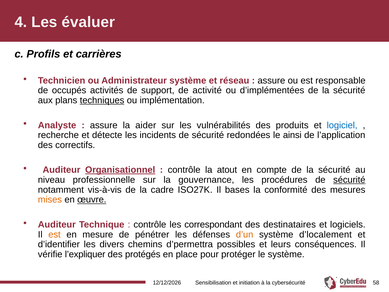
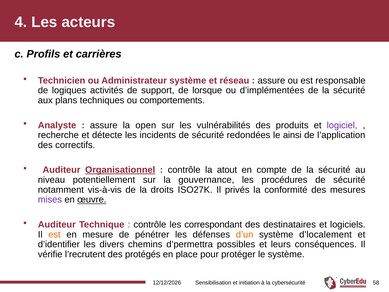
évaluer: évaluer -> acteurs (88, 22)
occupés: occupés -> logiques (69, 90)
activité: activité -> lorsque (207, 90)
techniques underline: present -> none (102, 100)
implémentation: implémentation -> comportements (172, 100)
aider: aider -> open (146, 125)
logiciel colour: blue -> purple (342, 125)
professionnelle: professionnelle -> potentiellement (104, 180)
sécurité underline: present -> none (349, 180)
cadre: cadre -> droits (162, 190)
bases: bases -> privés (237, 190)
mises colour: orange -> purple (50, 200)
l’expliquer: l’expliquer -> l’recrutent (85, 254)
